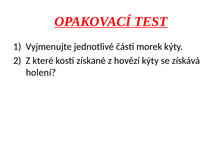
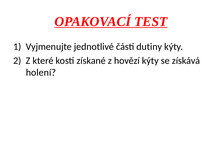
morek: morek -> dutiny (149, 47)
